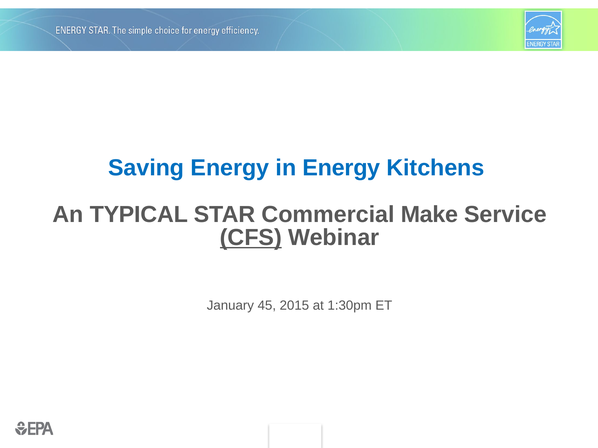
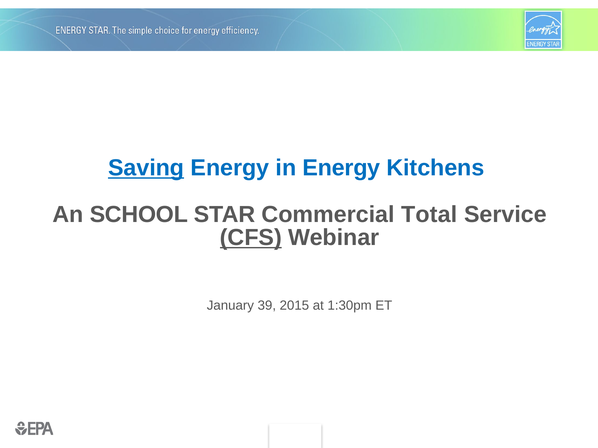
Saving underline: none -> present (146, 168)
TYPICAL: TYPICAL -> SCHOOL (139, 215)
Make: Make -> Total (429, 215)
45: 45 -> 39 (267, 306)
